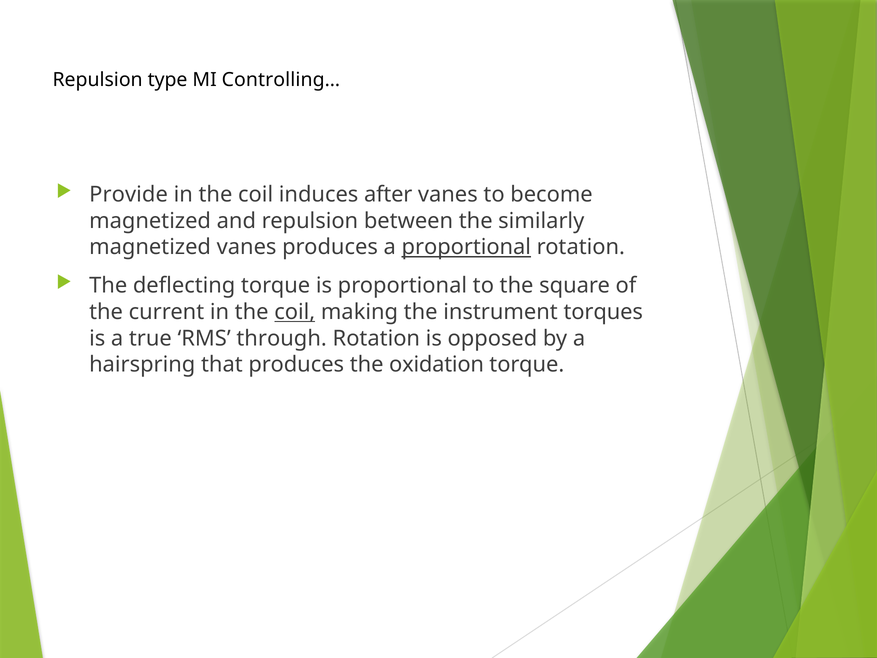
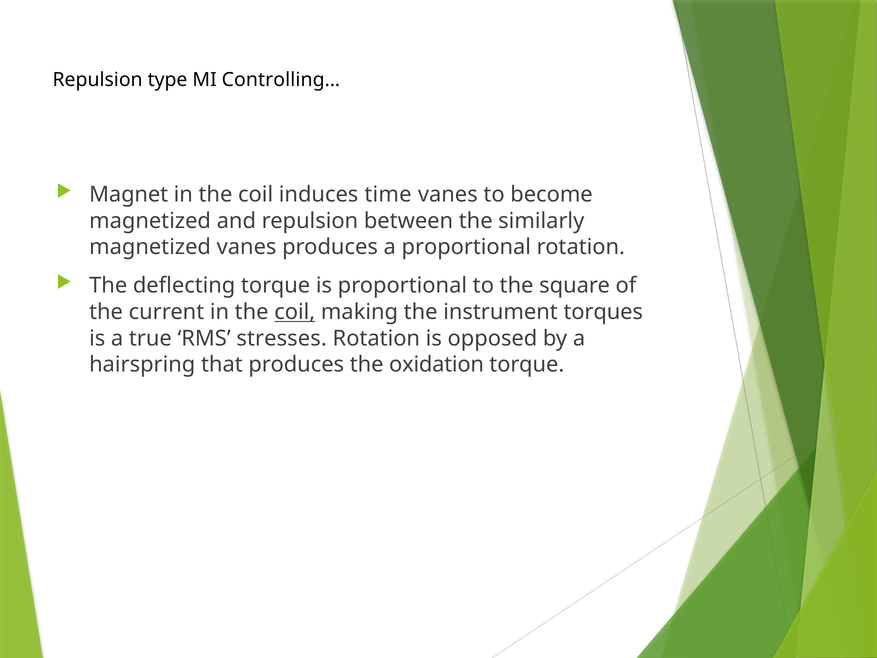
Provide: Provide -> Magnet (129, 194)
after: after -> time (388, 194)
proportional underline: present -> none (466, 247)
through: through -> stresses (282, 338)
